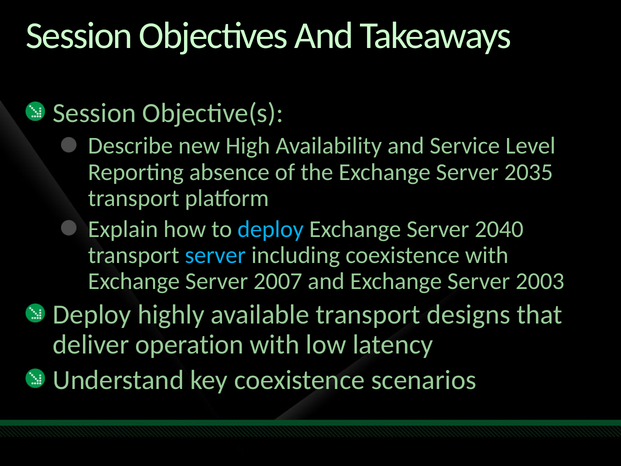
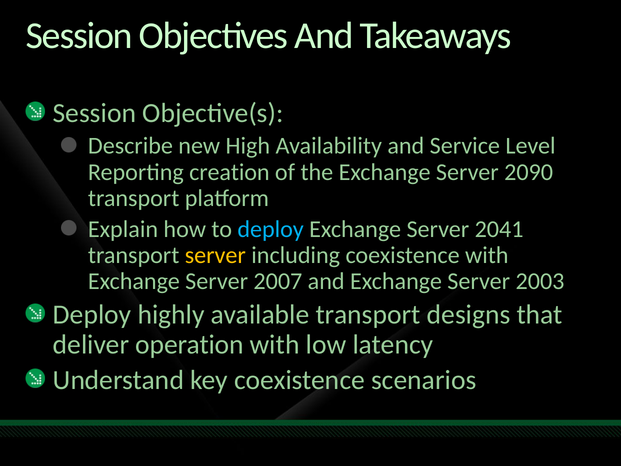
absence: absence -> creation (229, 172)
2035: 2035 -> 2090 (529, 172)
2040: 2040 -> 2041 (499, 229)
server colour: light blue -> yellow (215, 255)
